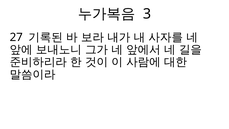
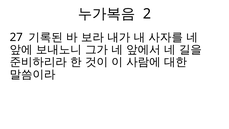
3: 3 -> 2 (147, 14)
